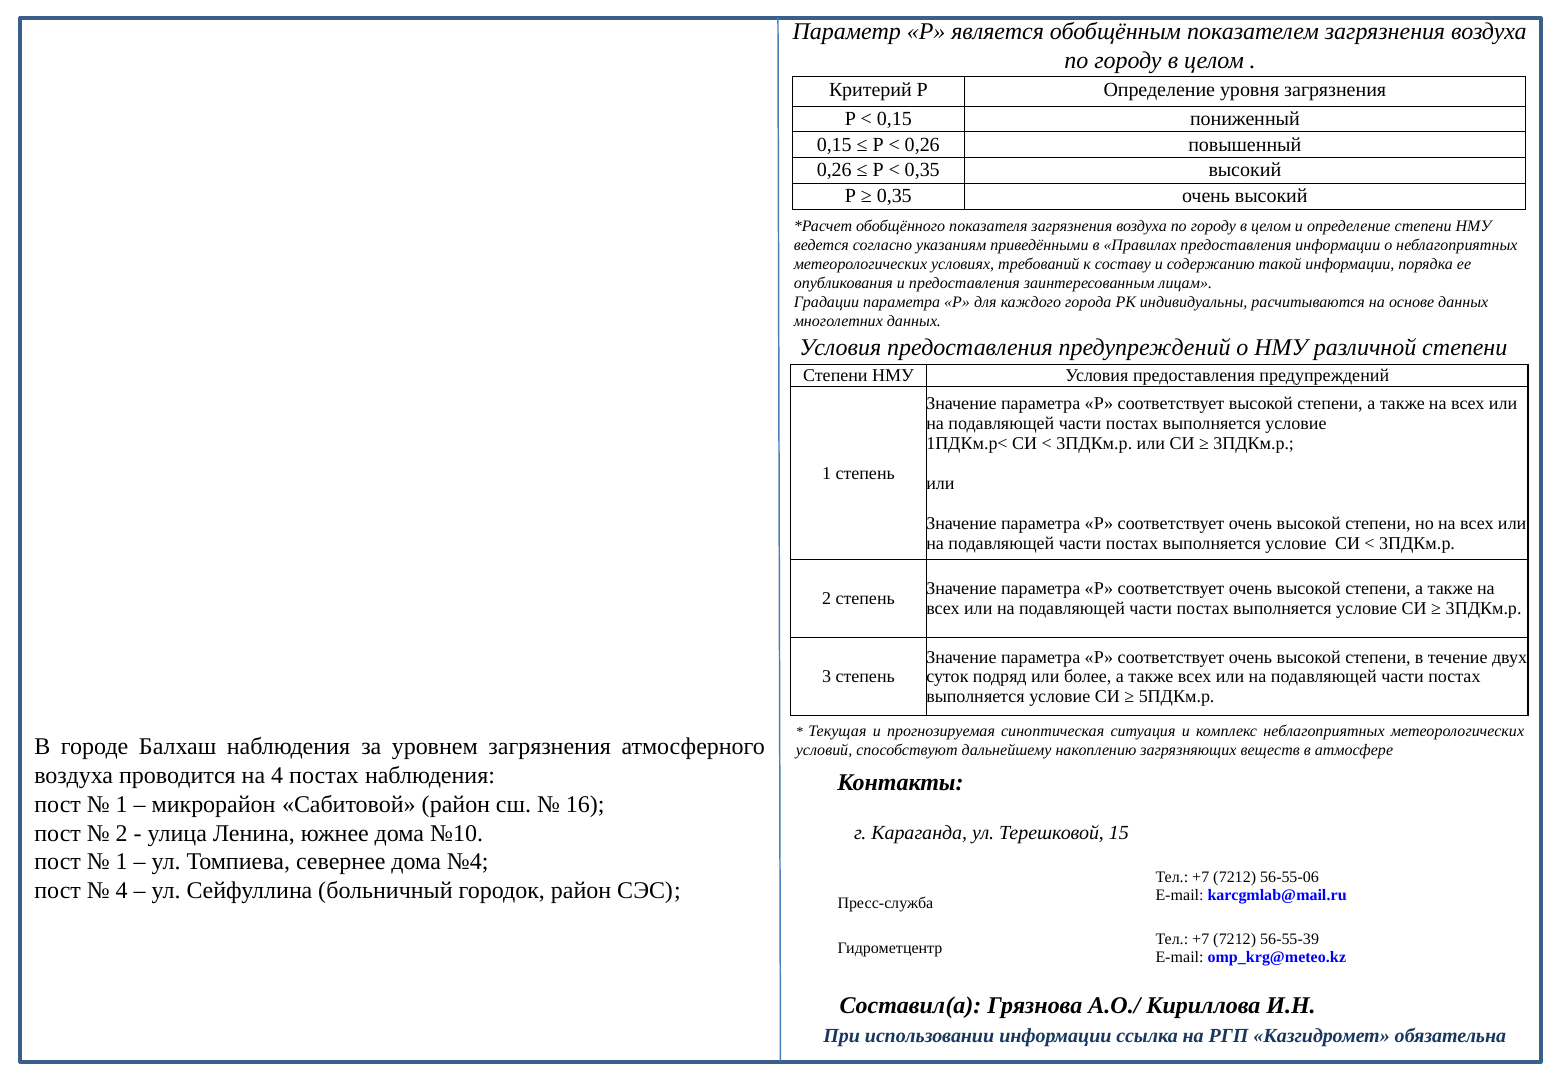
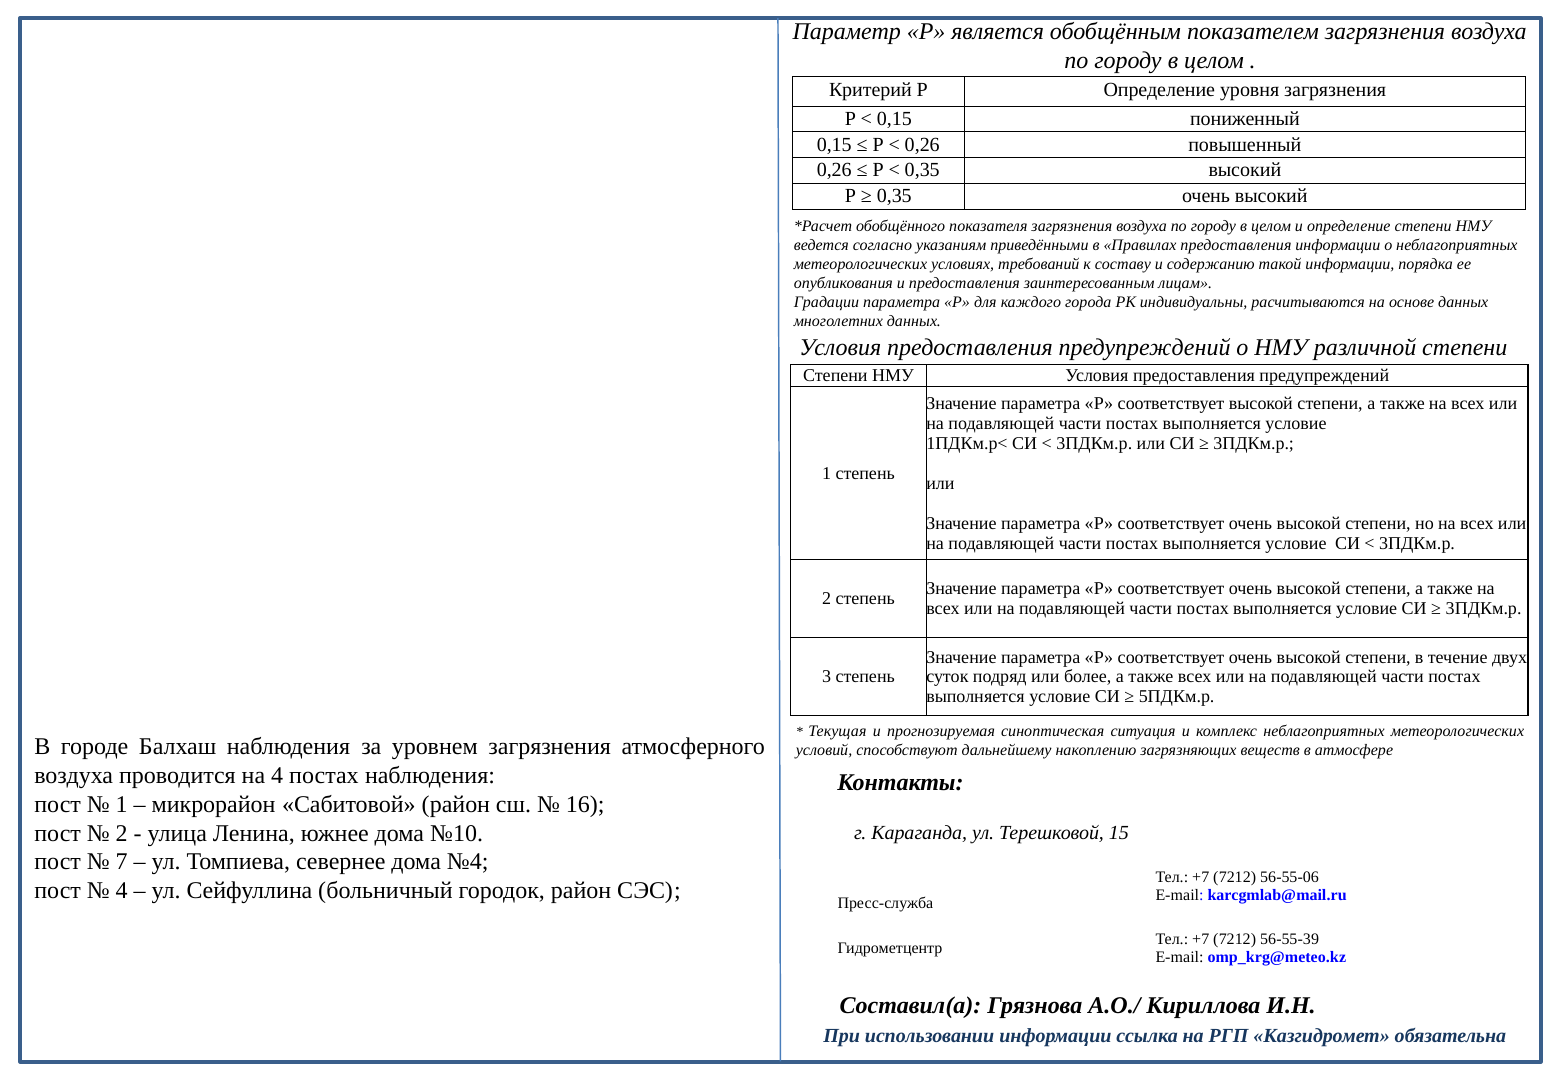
1: 1 -> 7 (122, 863)
